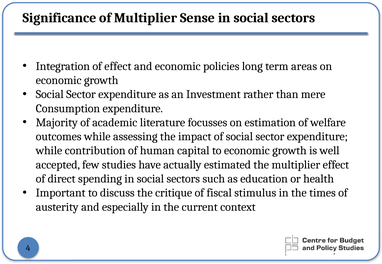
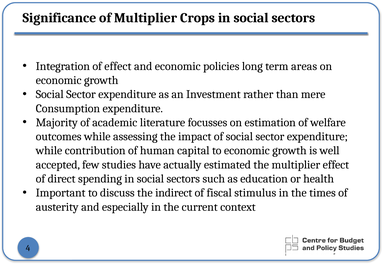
Sense: Sense -> Crops (198, 18)
critique: critique -> indirect (174, 193)
